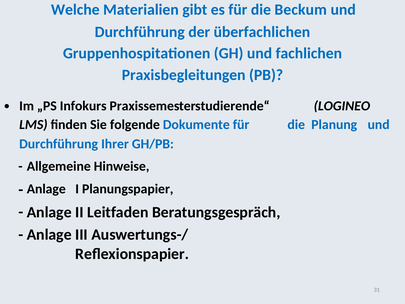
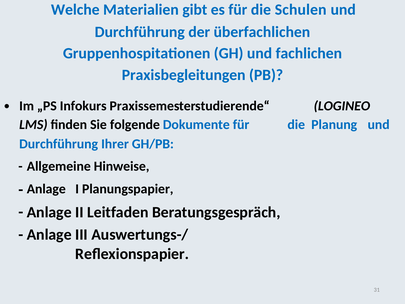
Beckum: Beckum -> Schulen (301, 10)
